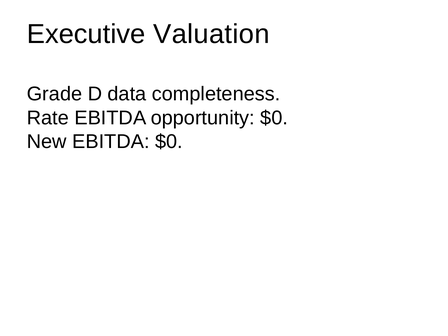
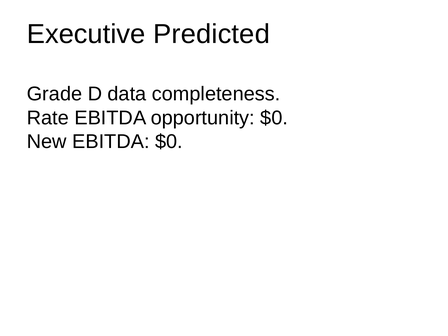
Valuation: Valuation -> Predicted (211, 34)
